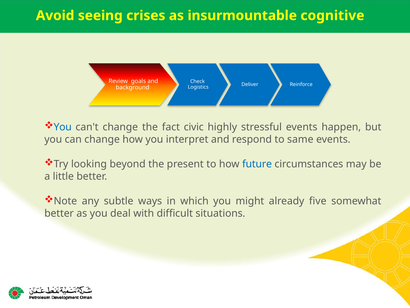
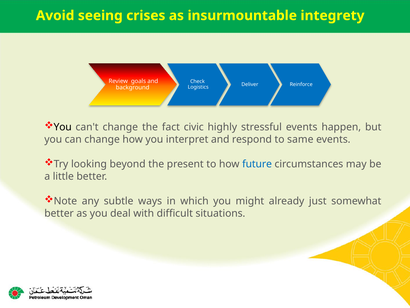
cognitive: cognitive -> integrety (332, 16)
You colour: blue -> black (63, 127)
five: five -> just (318, 201)
